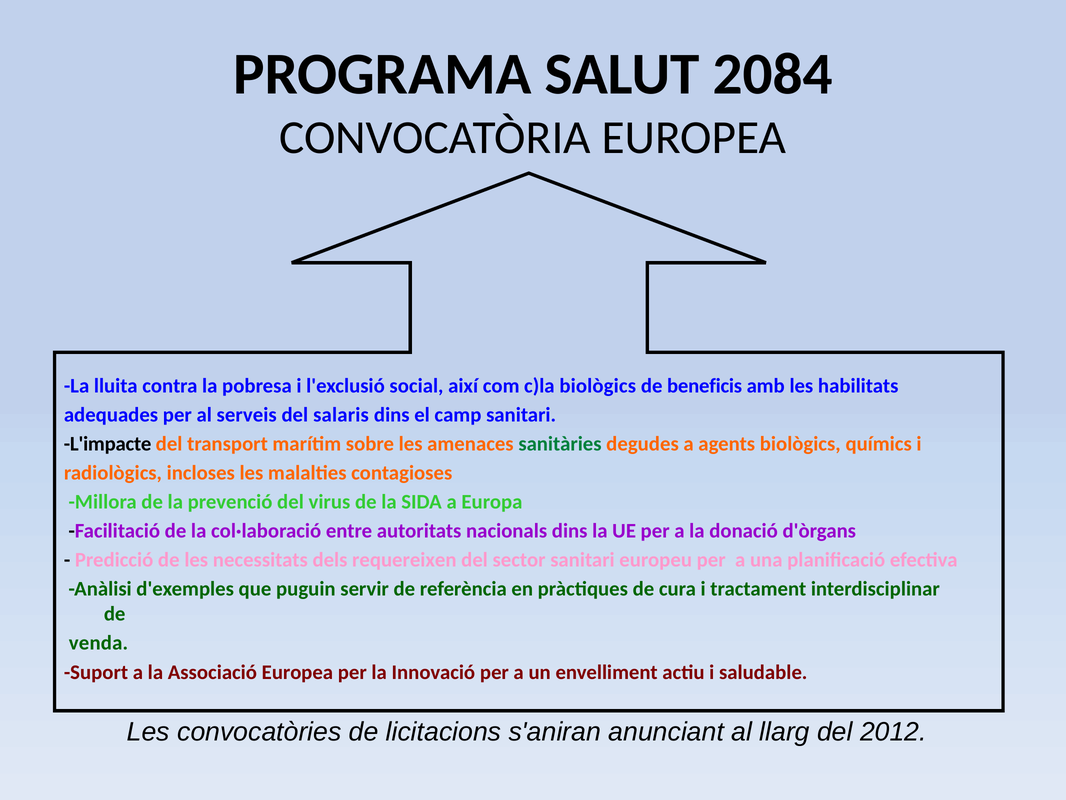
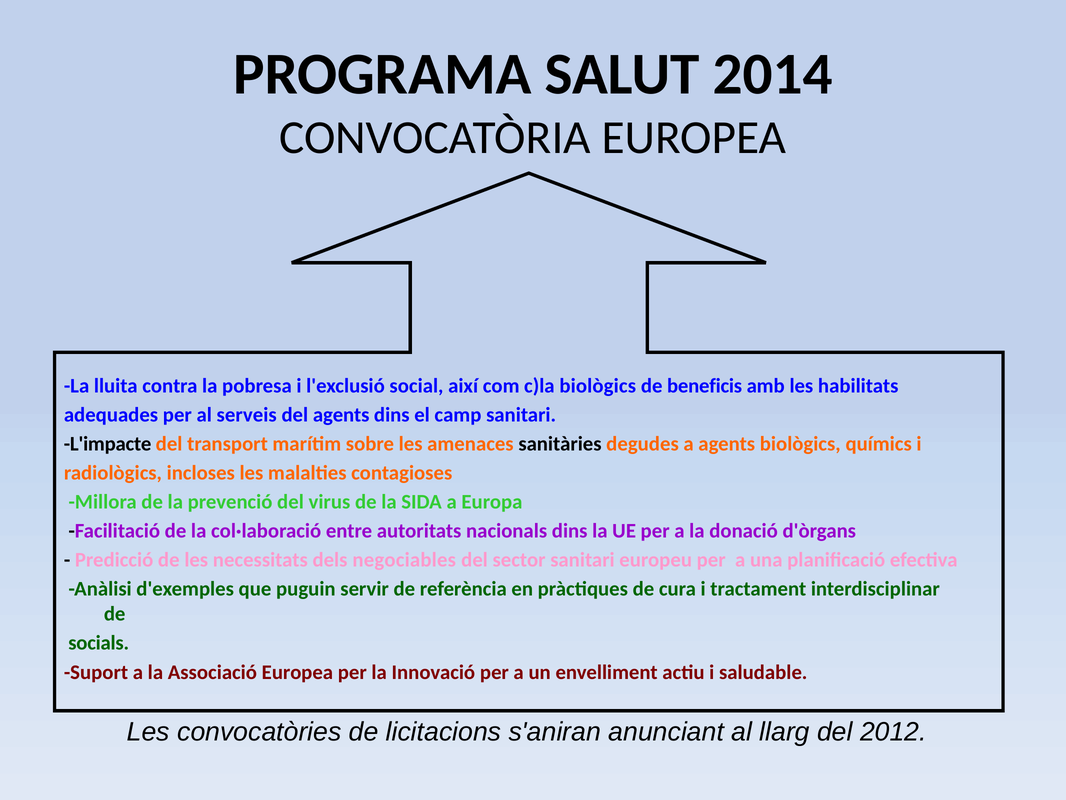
2084: 2084 -> 2014 (773, 74)
del salaris: salaris -> agents (341, 415)
sanitàries colour: green -> black (560, 444)
requereixen: requereixen -> negociables (404, 560)
venda: venda -> socials (99, 643)
